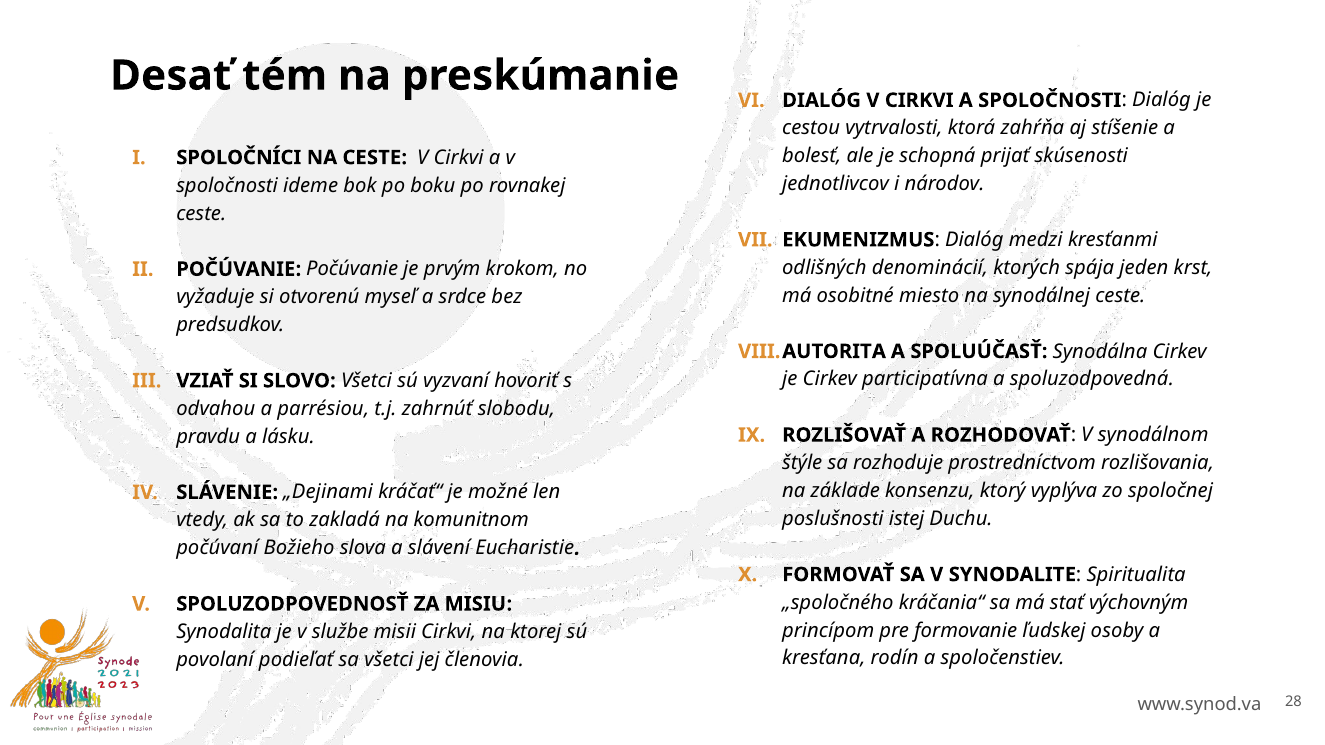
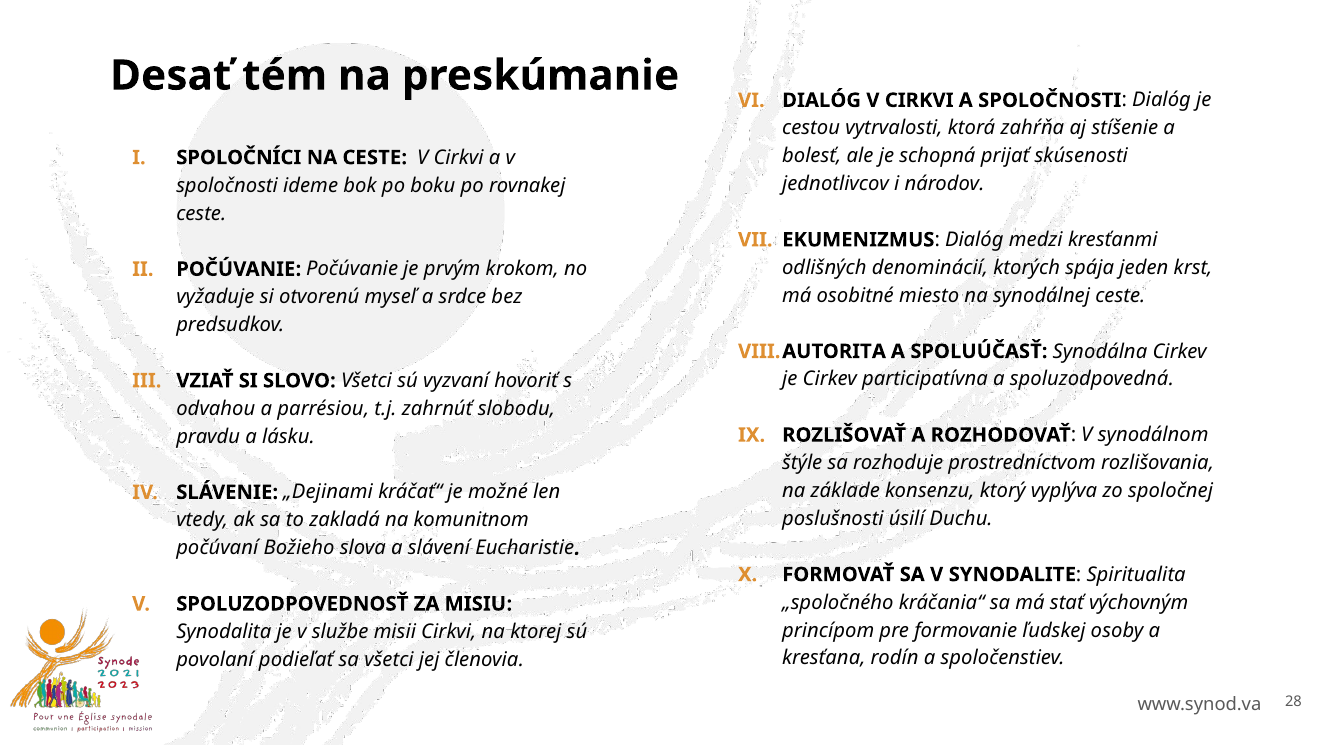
istej: istej -> úsilí (907, 519)
